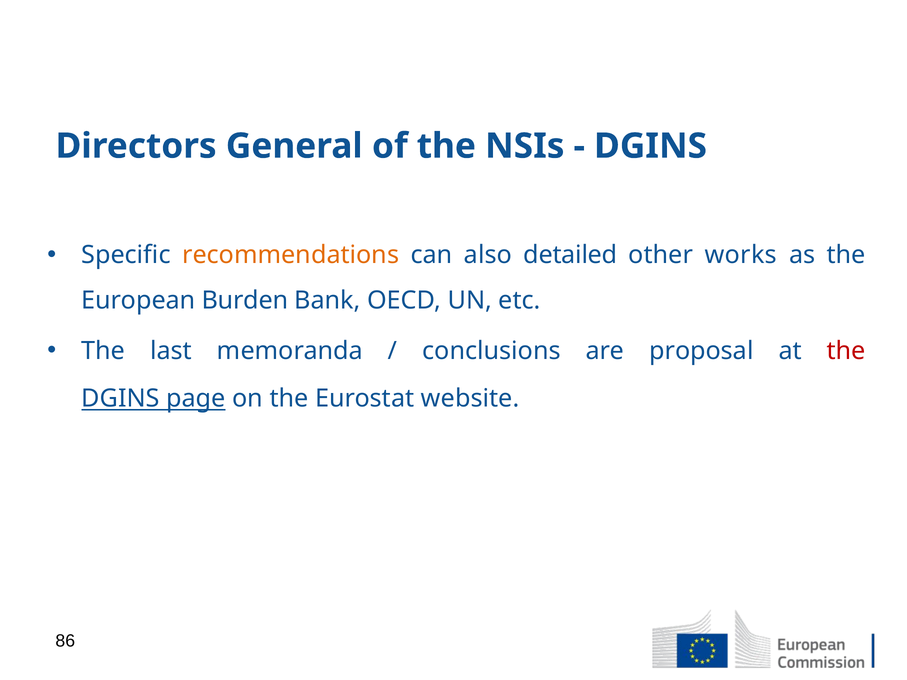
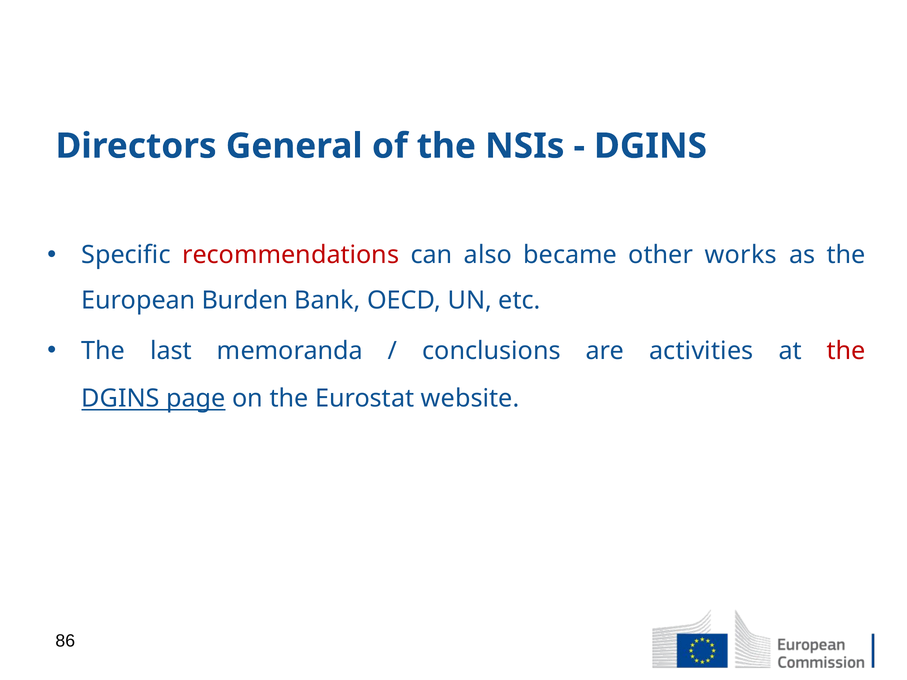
recommendations colour: orange -> red (291, 255)
detailed: detailed -> became (570, 255)
proposal: proposal -> activities (701, 351)
